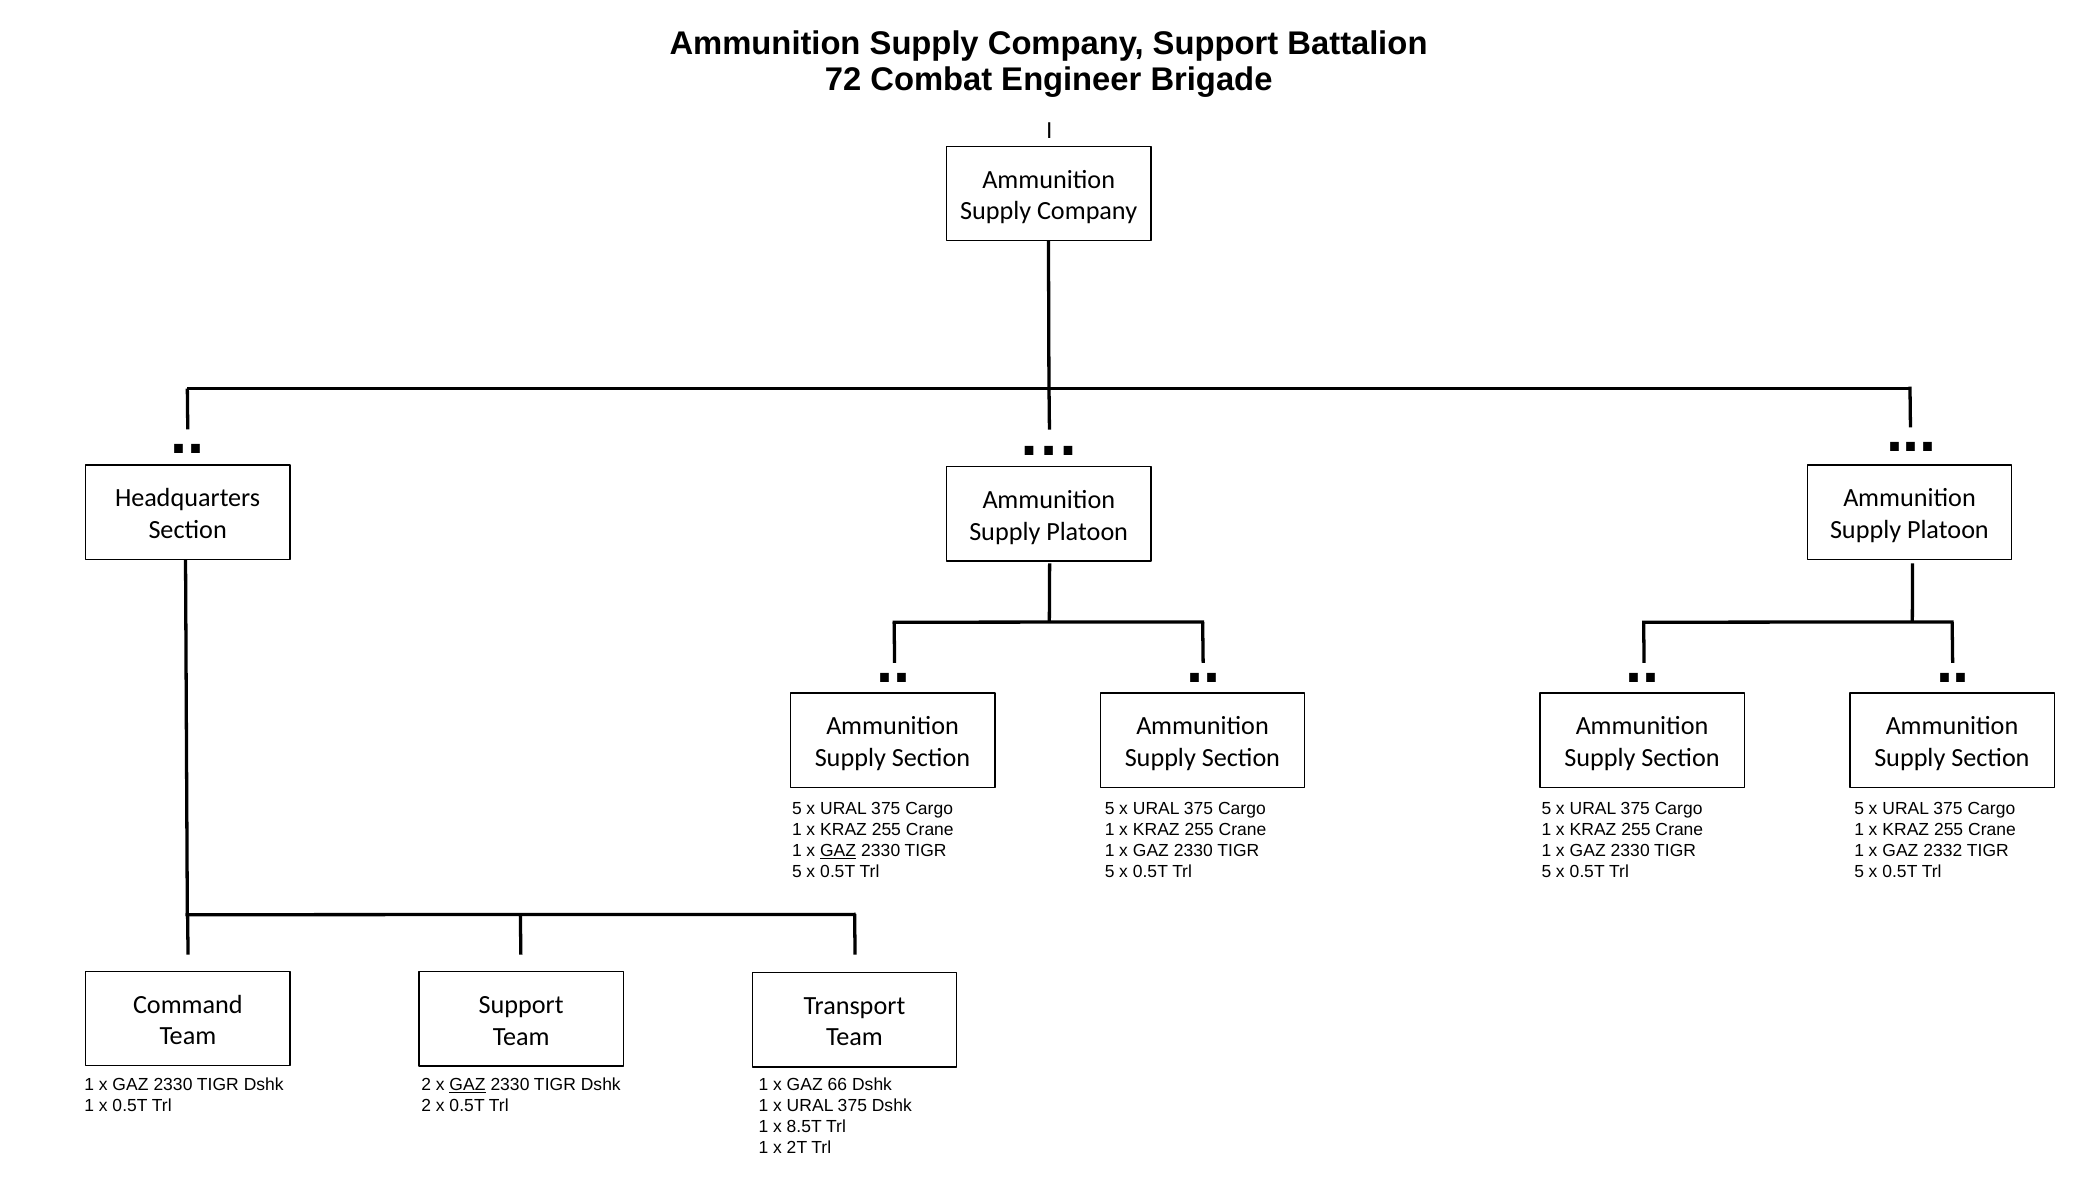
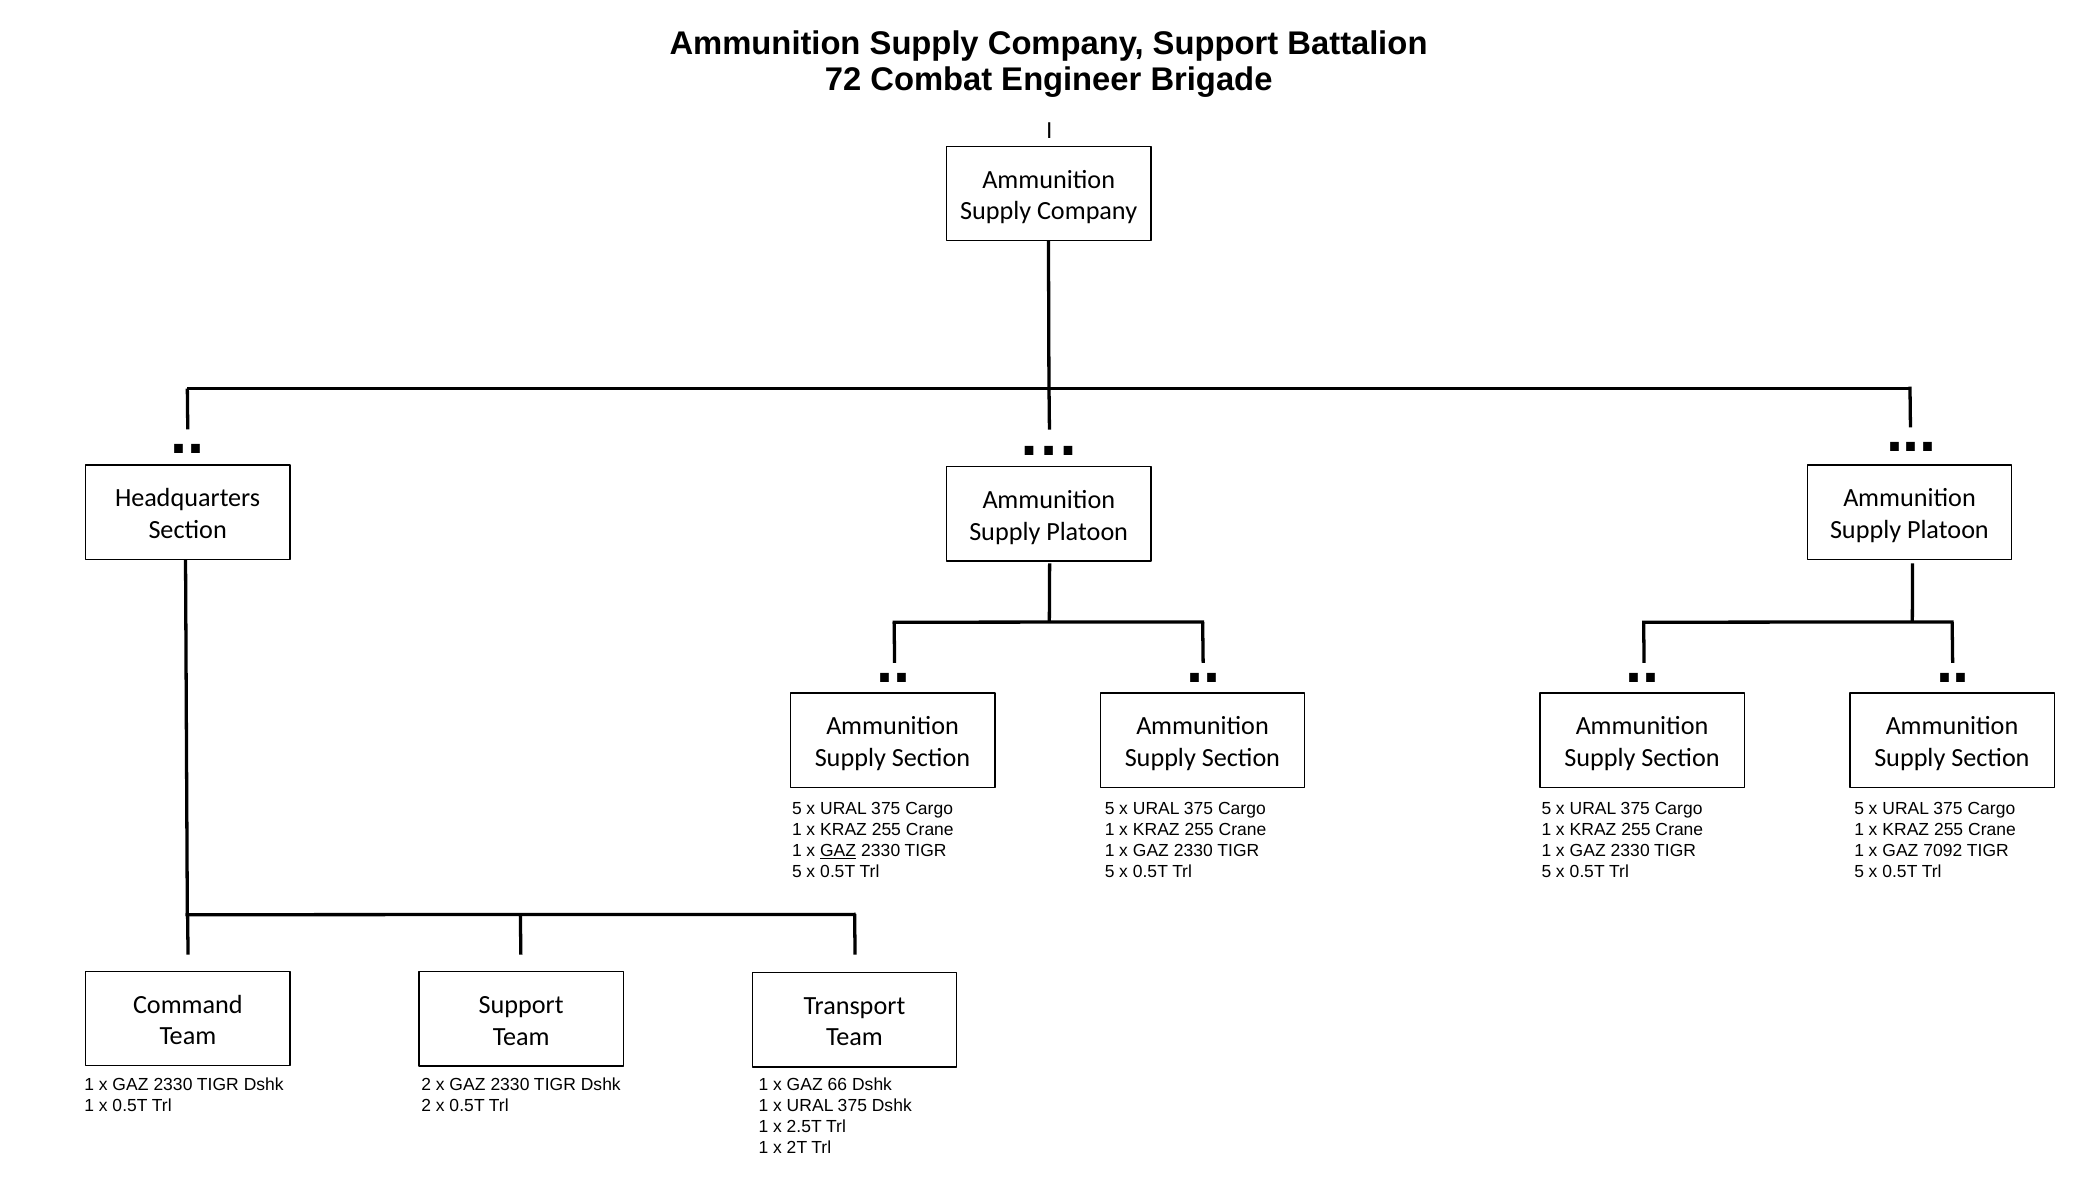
2332: 2332 -> 7092 (1943, 851)
GAZ underline: present -> none (467, 1085)
8.5T: 8.5T -> 2.5T (804, 1127)
